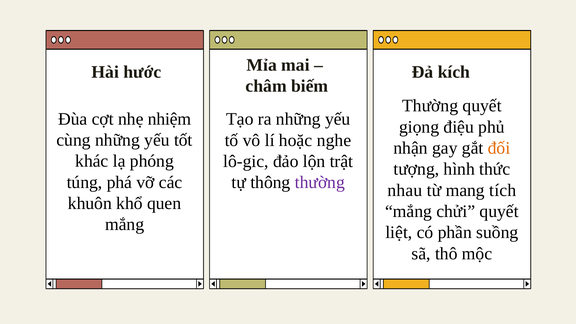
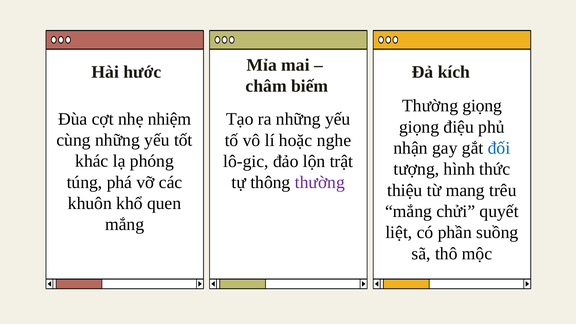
Thường quyết: quyết -> giọng (482, 106)
đối colour: orange -> blue (499, 148)
nhau: nhau -> thiệu (405, 190)
tích: tích -> trêu (503, 190)
